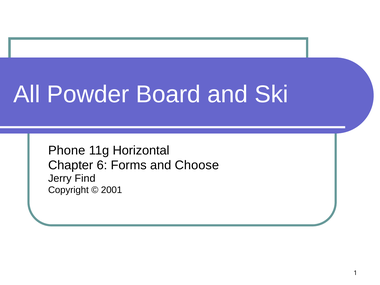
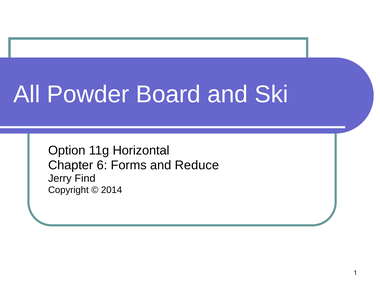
Phone: Phone -> Option (67, 150)
Choose: Choose -> Reduce (197, 165)
2001: 2001 -> 2014 (112, 190)
